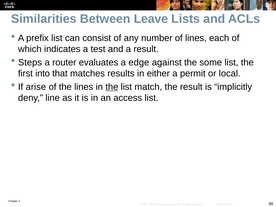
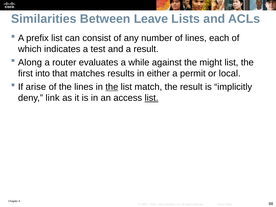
Steps: Steps -> Along (30, 62)
edge: edge -> while (139, 62)
some: some -> might (211, 62)
line: line -> link (53, 98)
list underline: none -> present (152, 98)
